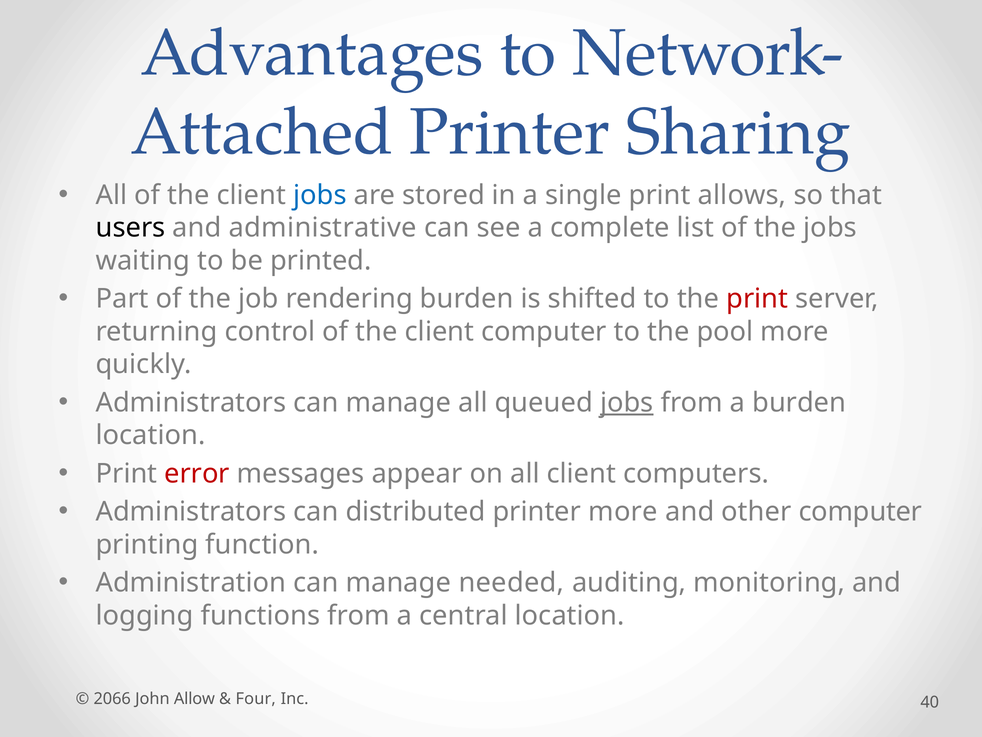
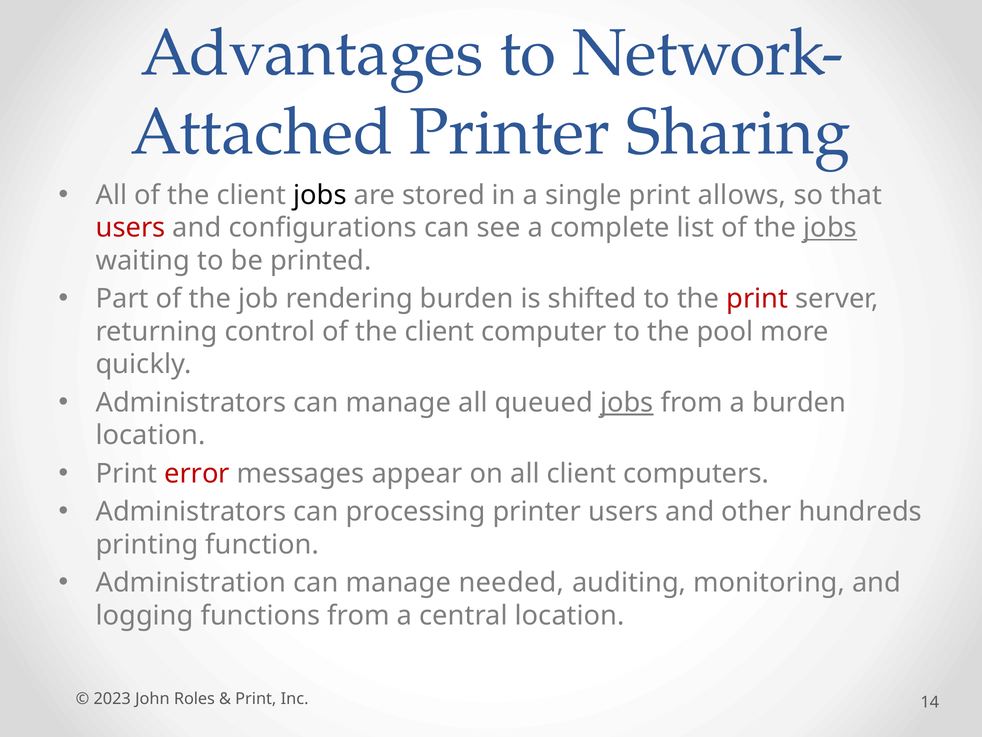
jobs colour: blue -> black (320, 195)
users colour: black -> red (131, 228)
administrative: administrative -> configurations (323, 228)
jobs underline: none -> present (830, 228)
distributed: distributed -> processing (416, 512)
printer more: more -> users (623, 512)
other computer: computer -> hundreds (860, 512)
2066: 2066 -> 2023 (112, 699)
Allow: Allow -> Roles (194, 699)
Four: Four -> Print (256, 699)
40: 40 -> 14 (930, 702)
